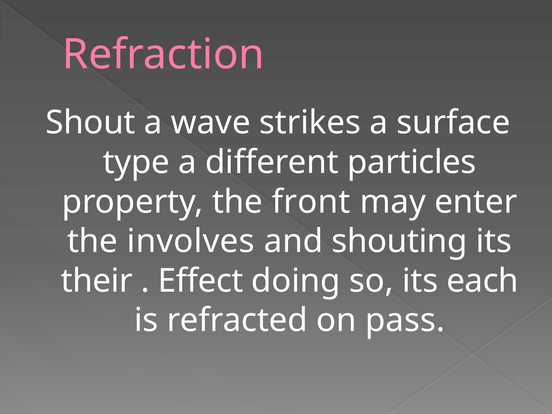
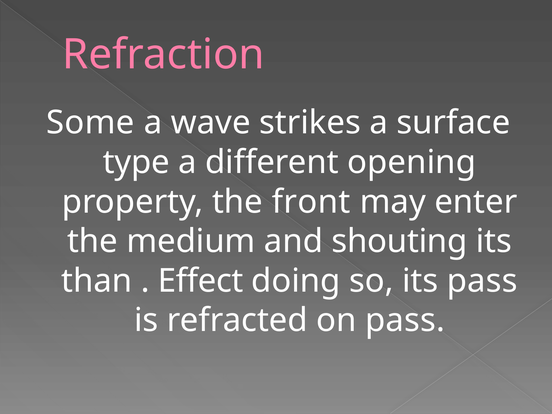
Shout: Shout -> Some (90, 123)
particles: particles -> opening (412, 162)
involves: involves -> medium (191, 241)
their: their -> than (97, 281)
its each: each -> pass (482, 281)
